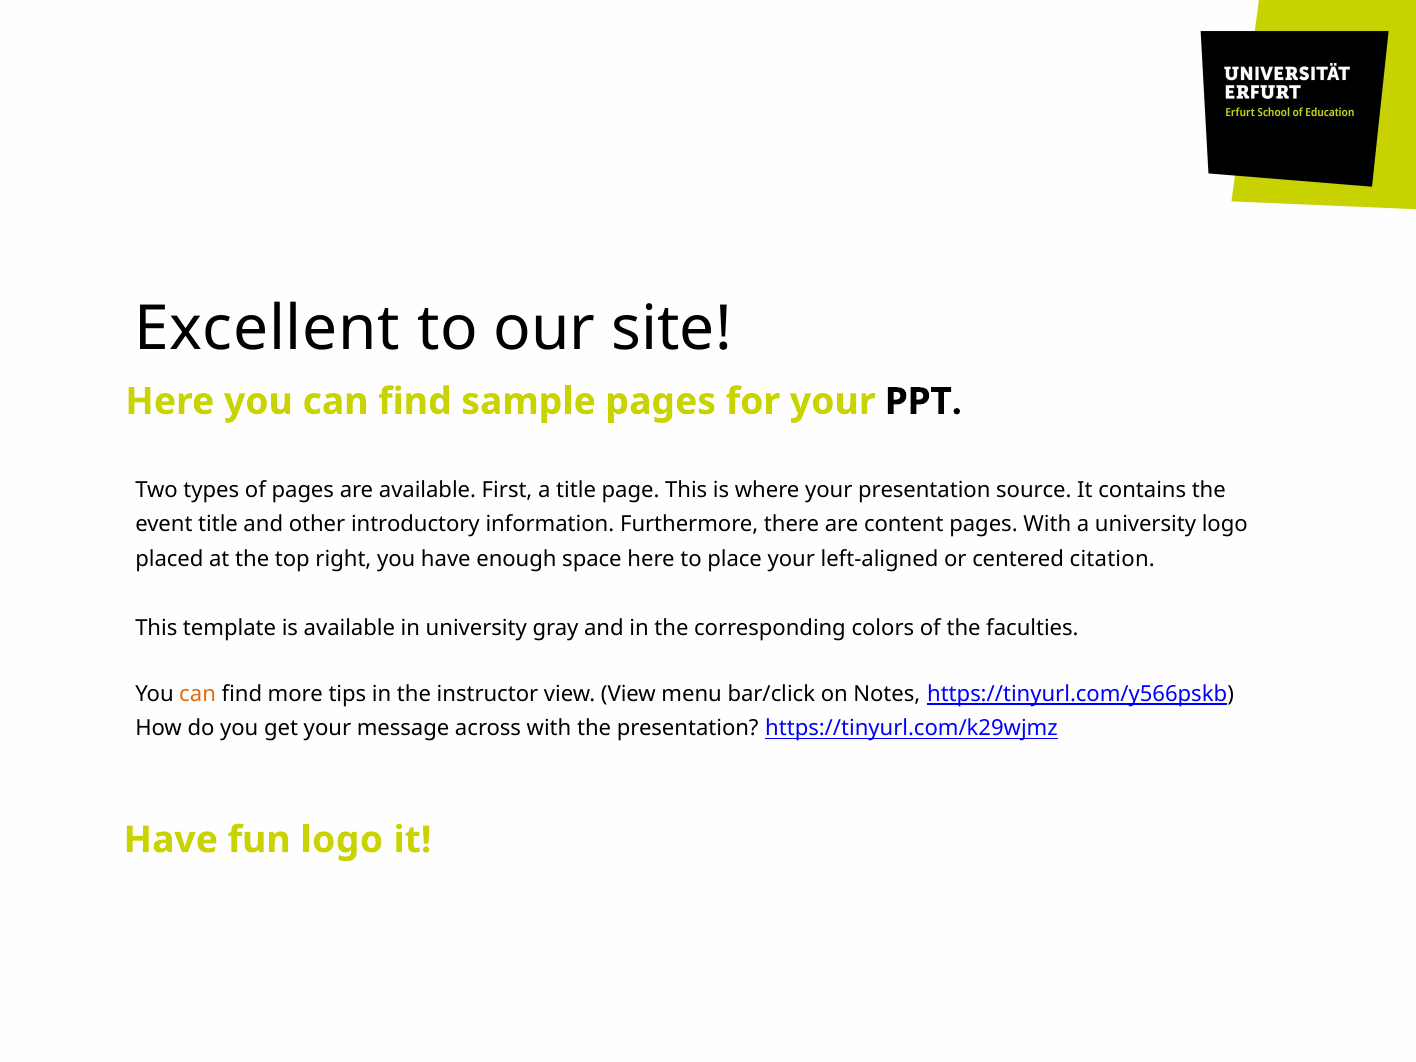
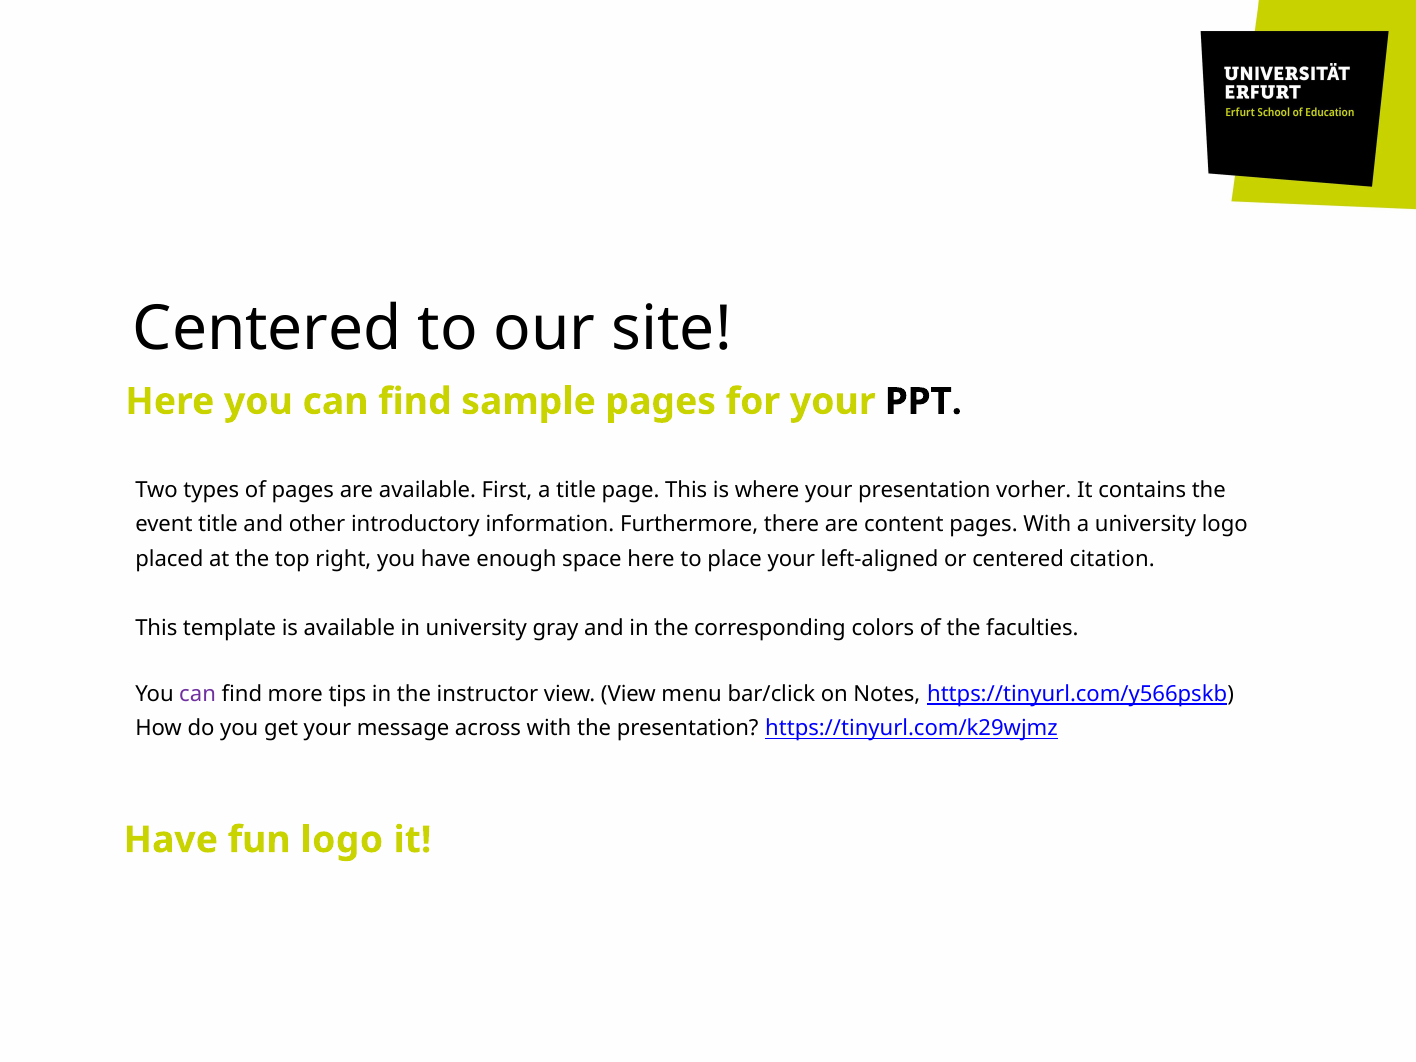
Excellent: Excellent -> Centered (267, 329)
source: source -> vorher (1034, 490)
can colour: orange -> purple (198, 694)
